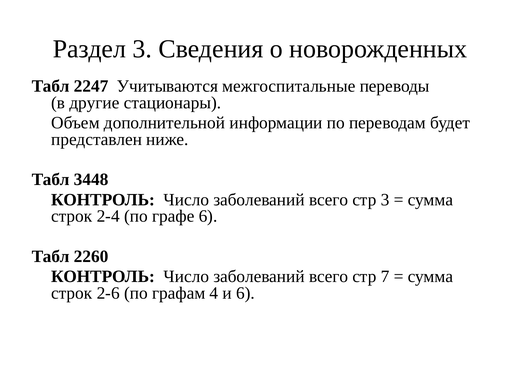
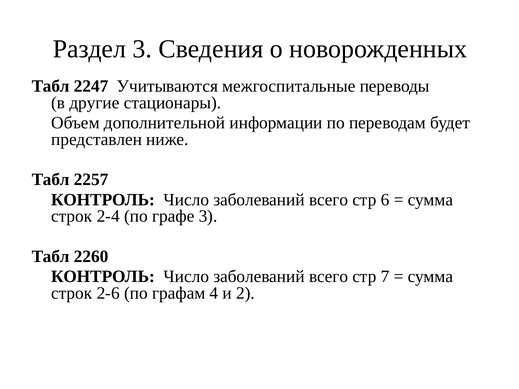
3448: 3448 -> 2257 (91, 180)
стр 3: 3 -> 6 (385, 200)
графе 6: 6 -> 3 (208, 216)
и 6: 6 -> 2 (246, 293)
